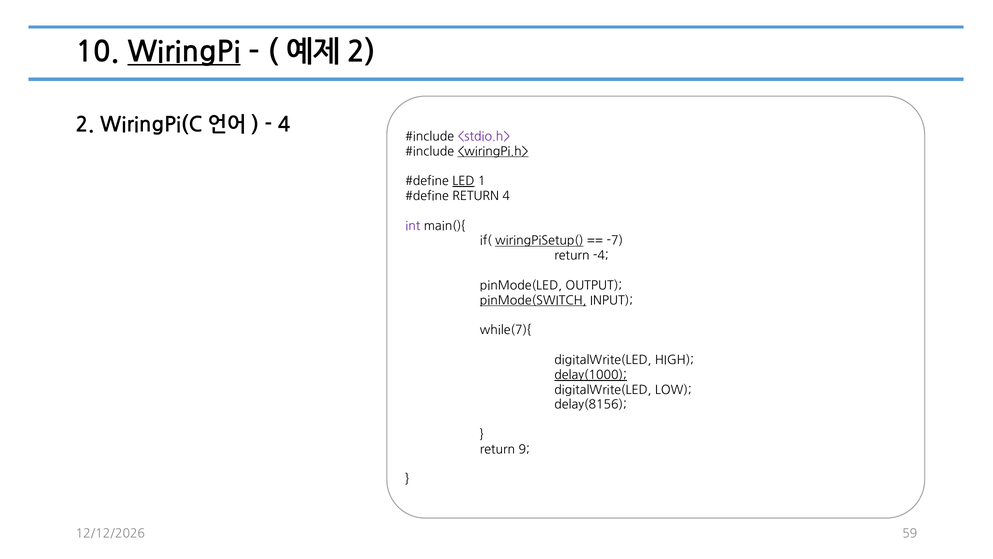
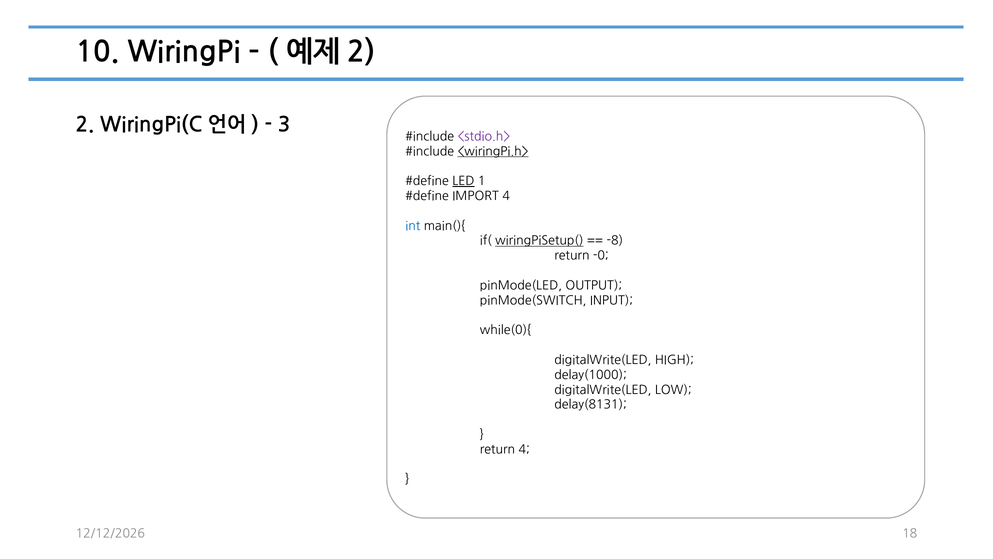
WiringPi underline: present -> none (184, 52)
4: 4 -> 3 (284, 125)
RETURN: RETURN -> IMPORT (476, 196)
int colour: purple -> blue (413, 226)
-7: -7 -> -8 (615, 241)
-4: -4 -> -0 (601, 256)
pinMode(SWITCH underline: present -> none (533, 300)
while(7){: while(7){ -> while(0){ (505, 330)
delay(1000 underline: present -> none (591, 375)
delay(8156: delay(8156 -> delay(8131 (591, 405)
return 9: 9 -> 4 (524, 449)
59: 59 -> 18 (910, 533)
